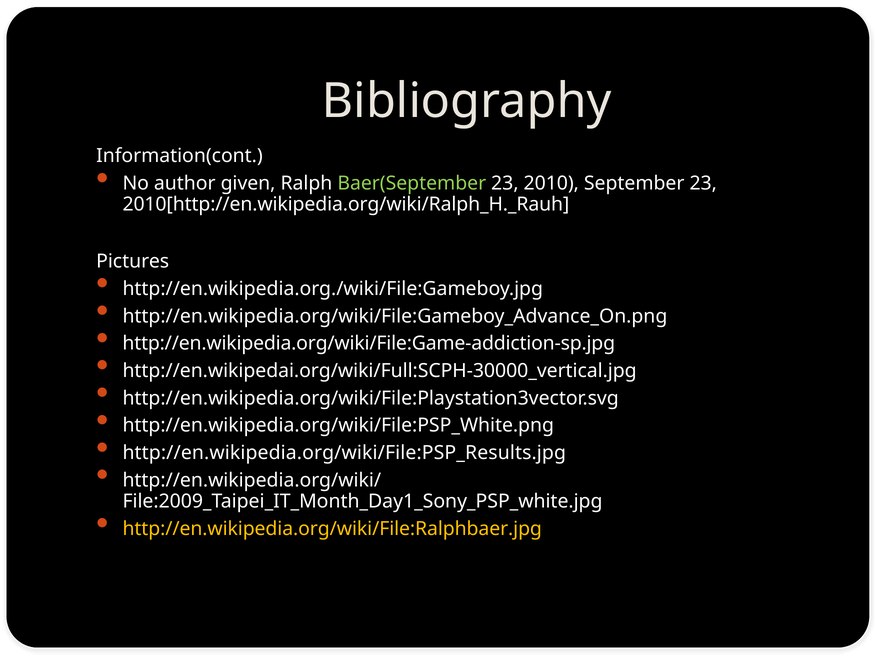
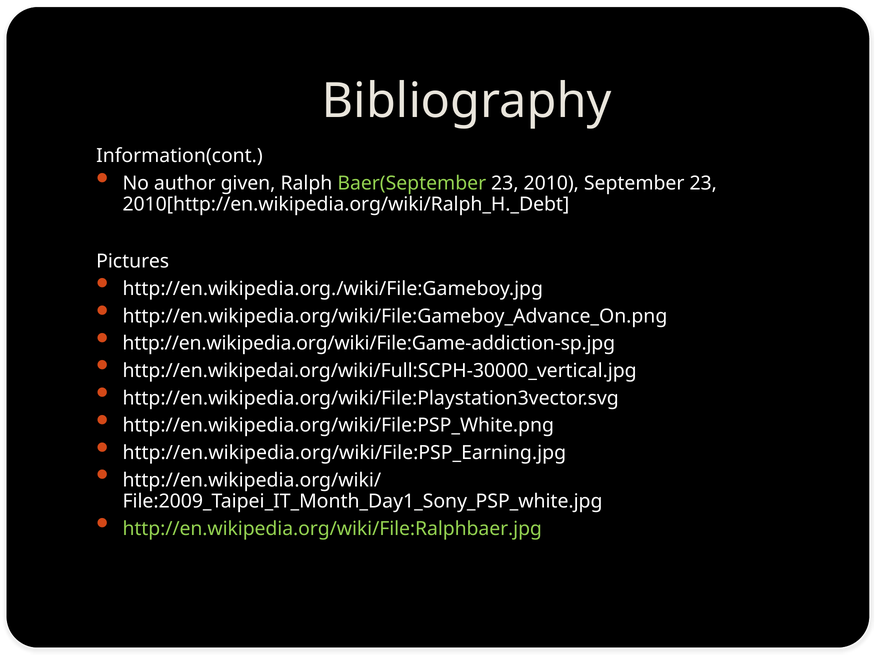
2010[http://en.wikipedia.org/wiki/Ralph_H._Rauh: 2010[http://en.wikipedia.org/wiki/Ralph_H._Rauh -> 2010[http://en.wikipedia.org/wiki/Ralph_H._Debt (346, 204)
http://en.wikipedia.org/wiki/File:PSP_Results.jpg: http://en.wikipedia.org/wiki/File:PSP_Results.jpg -> http://en.wikipedia.org/wiki/File:PSP_Earning.jpg (344, 453)
http://en.wikipedia.org/wiki/File:Ralphbaer.jpg colour: yellow -> light green (332, 529)
